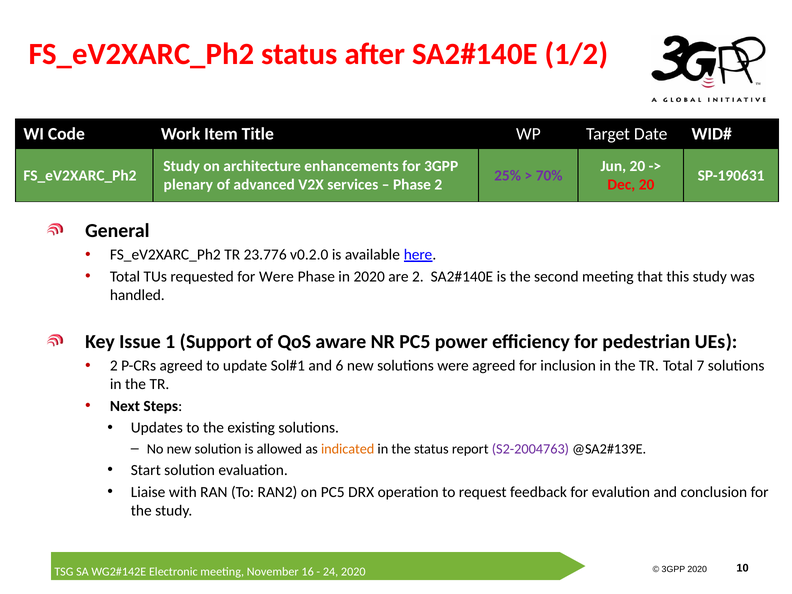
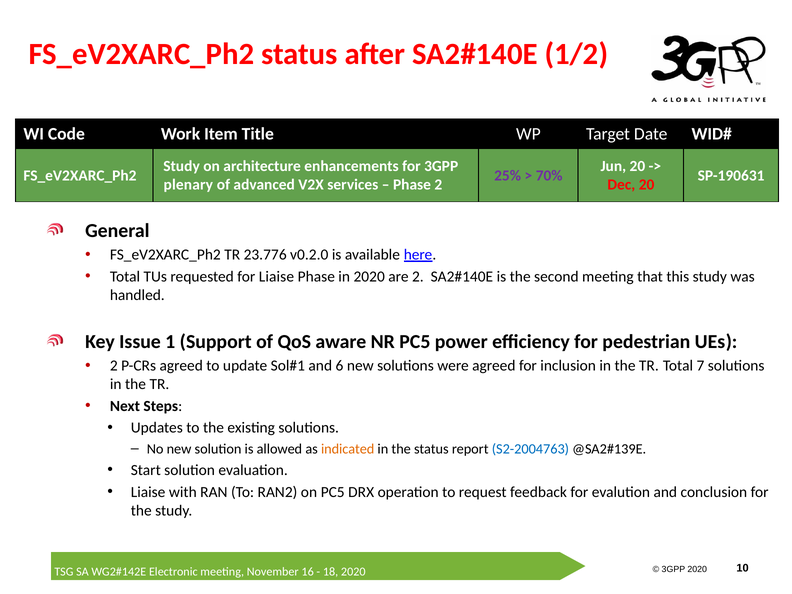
for Were: Were -> Liaise (276, 277)
S2-2004763 colour: purple -> blue (530, 449)
24: 24 -> 18 (331, 572)
